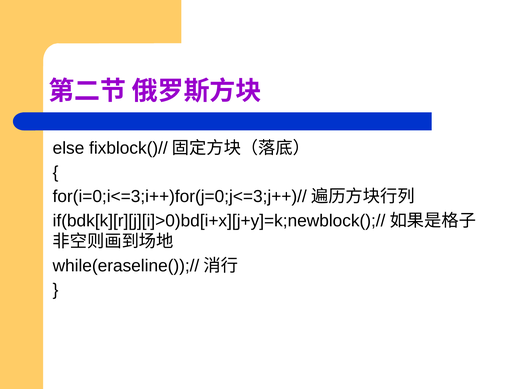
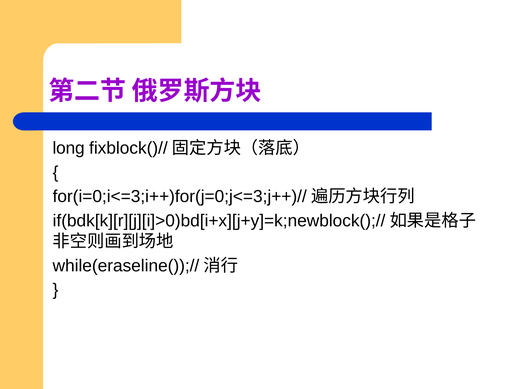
else: else -> long (69, 148)
